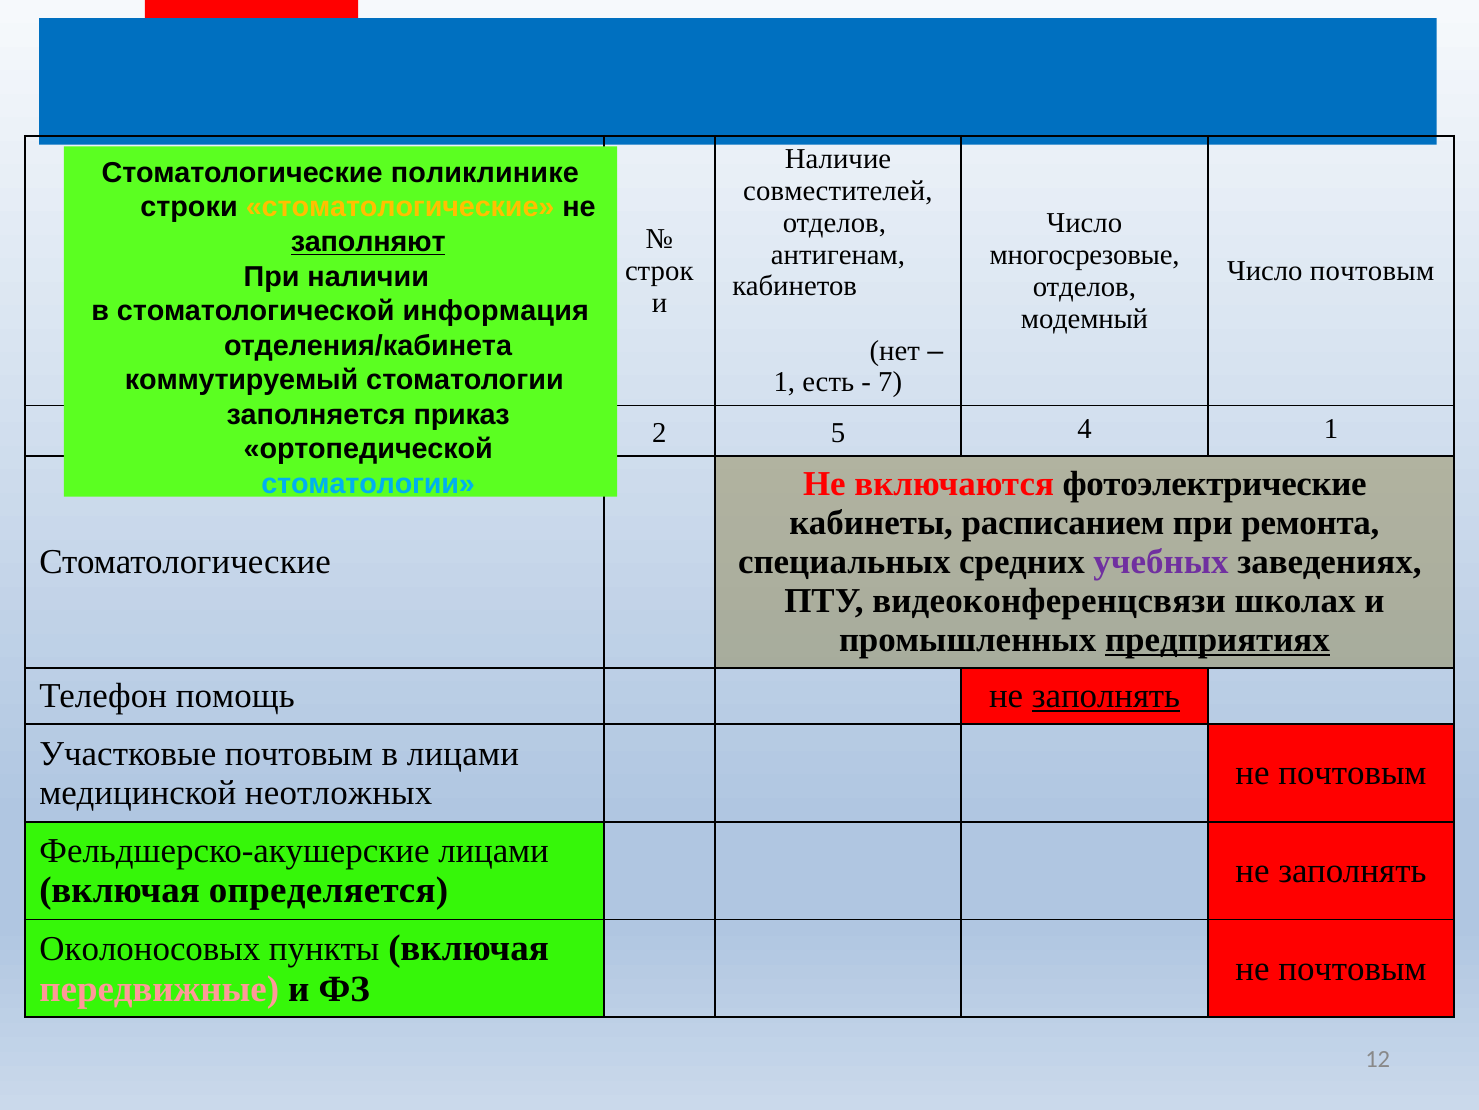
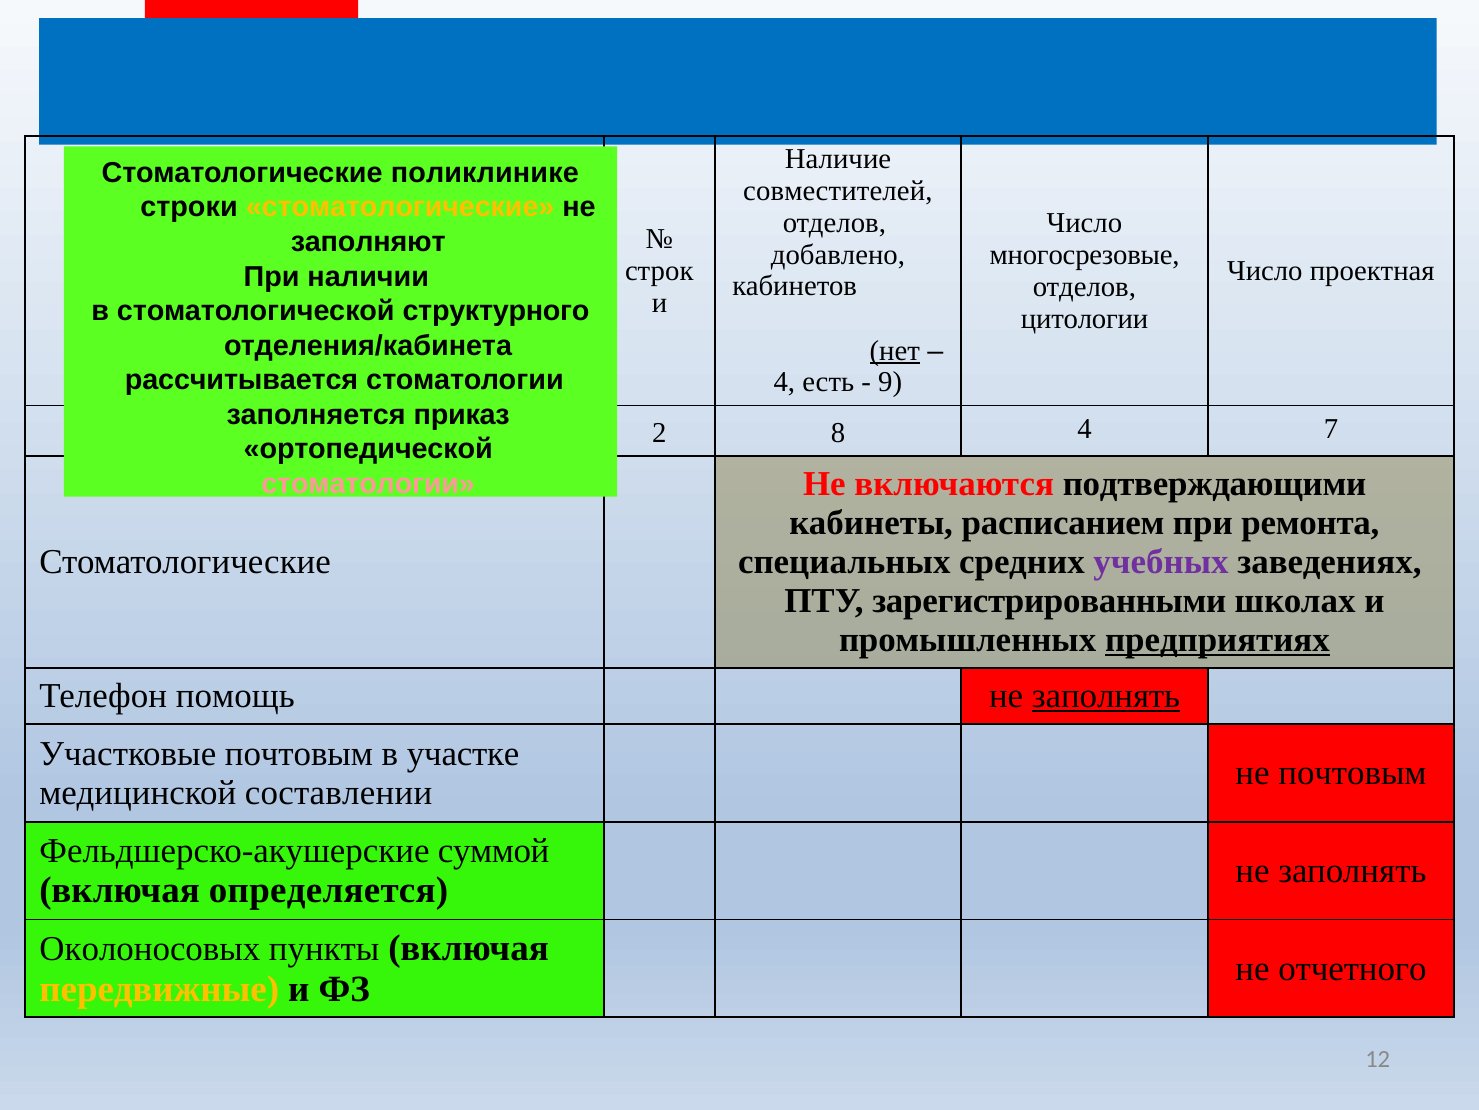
заполняют underline: present -> none (368, 242)
антигенам: антигенам -> добавлено (838, 254)
Число почтовым: почтовым -> проектная (1372, 271)
информация: информация -> структурного (496, 311)
модемный: модемный -> цитологии (1085, 318)
нет underline: none -> present (895, 350)
коммутируемый: коммутируемый -> рассчитывается (242, 380)
1: 1 -> 4 (784, 382)
7: 7 -> 9 (890, 382)
5: 5 -> 8 (838, 432)
4 1: 1 -> 7 (1331, 429)
фотоэлектрические: фотоэлектрические -> подтверждающими (1215, 484)
стоматологии colour: light blue -> pink (368, 484)
видеоконференцсвязи: видеоконференцсвязи -> зарегистрированными (1049, 601)
в лицами: лицами -> участке (463, 753)
неотложных: неотложных -> составлении (339, 792)
Фельдшерско-акушерские лицами: лицами -> суммой (494, 850)
почтовым: почтовым -> отчетного (1352, 968)
передвижные colour: pink -> yellow (159, 988)
